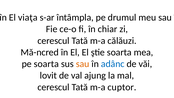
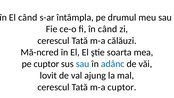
El viaţa: viaţa -> când (28, 17)
în chiar: chiar -> când (108, 29)
pe soarta: soarta -> cuptor (46, 64)
sau colour: orange -> blue (83, 64)
